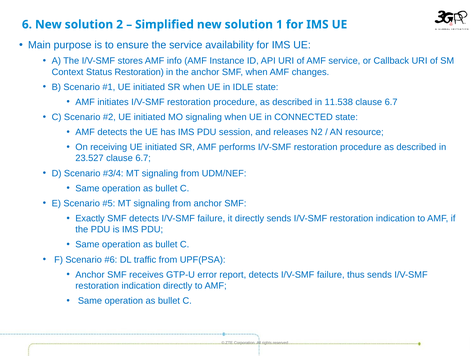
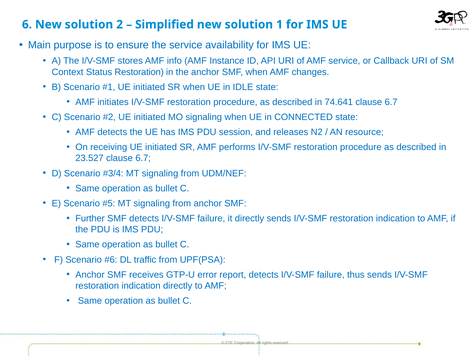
11.538: 11.538 -> 74.641 (339, 102)
Exactly: Exactly -> Further (90, 218)
